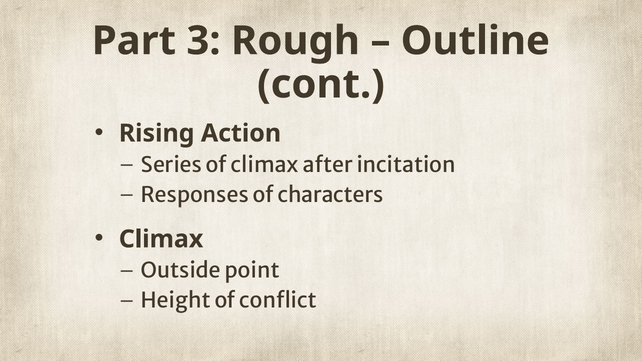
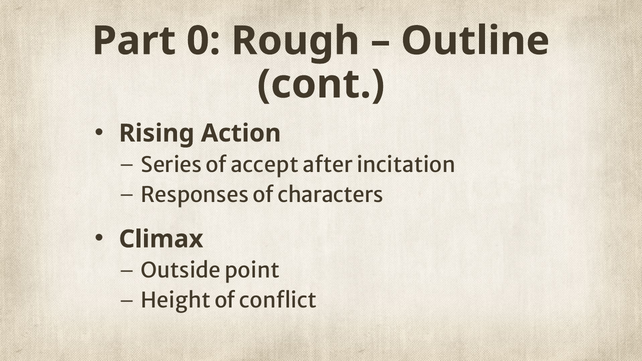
3: 3 -> 0 (204, 41)
of climax: climax -> accept (265, 165)
